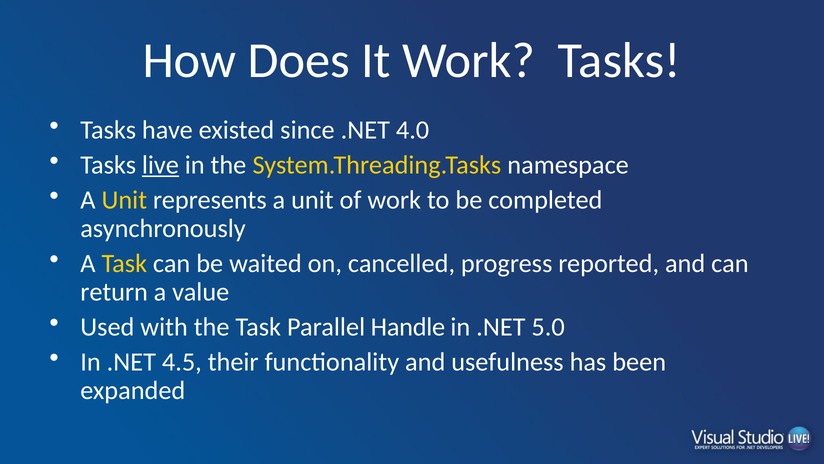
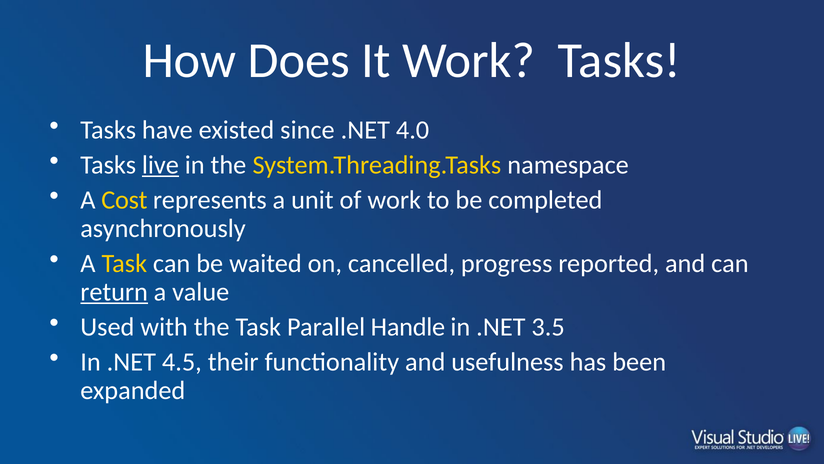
Unit: Unit -> Cost (124, 200)
return underline: none -> present (114, 292)
5.0: 5.0 -> 3.5 (548, 327)
